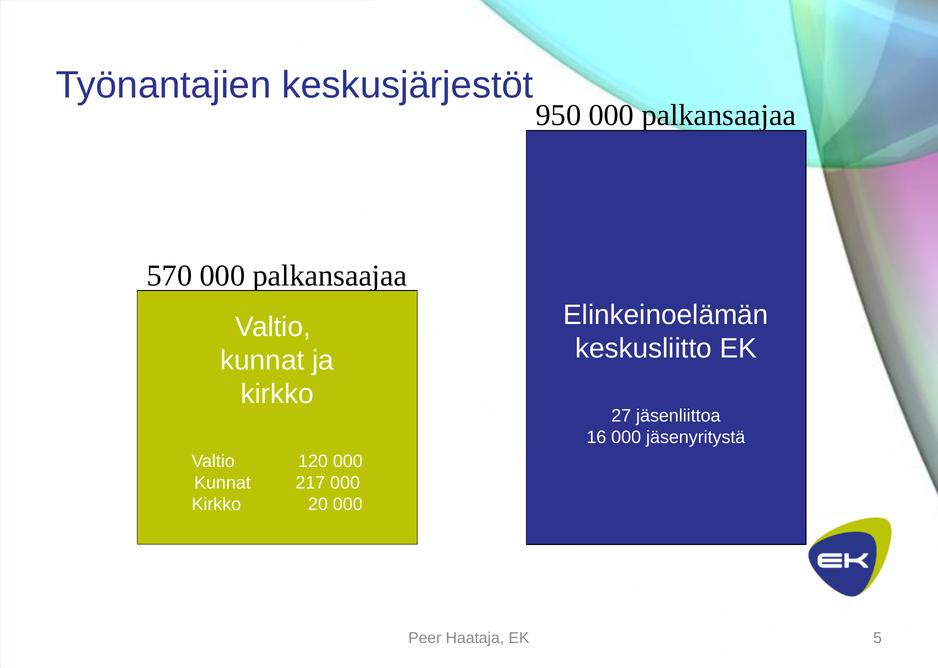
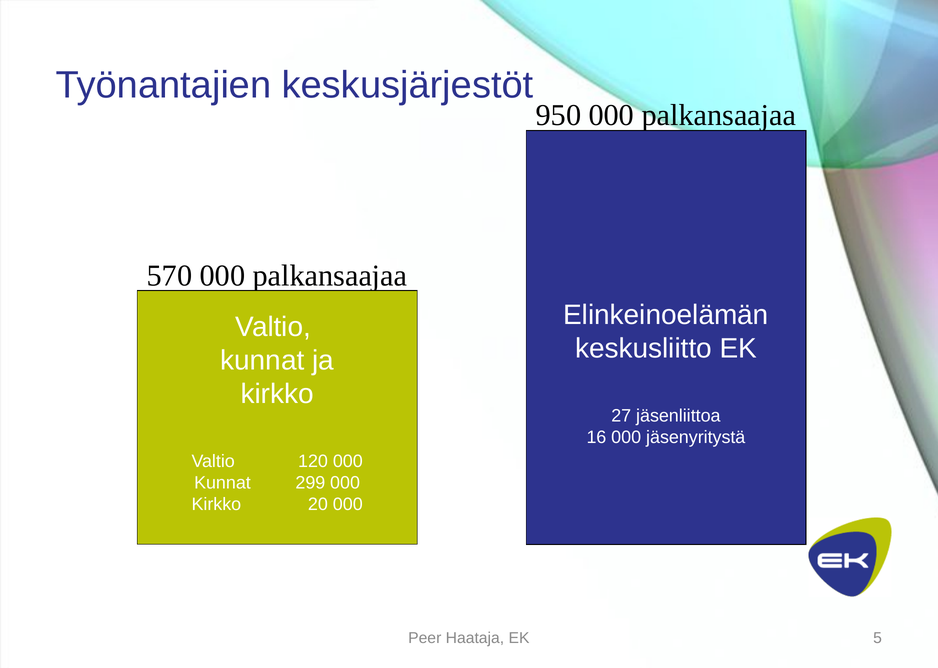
217: 217 -> 299 (310, 483)
